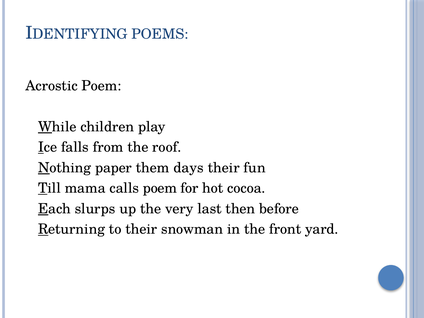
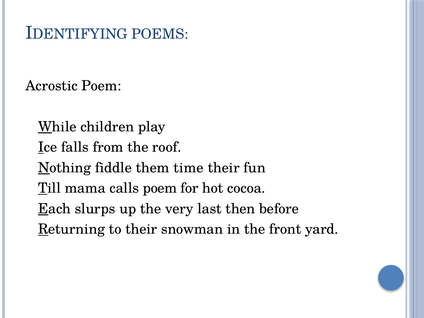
paper: paper -> fiddle (113, 168)
days: days -> time (189, 168)
